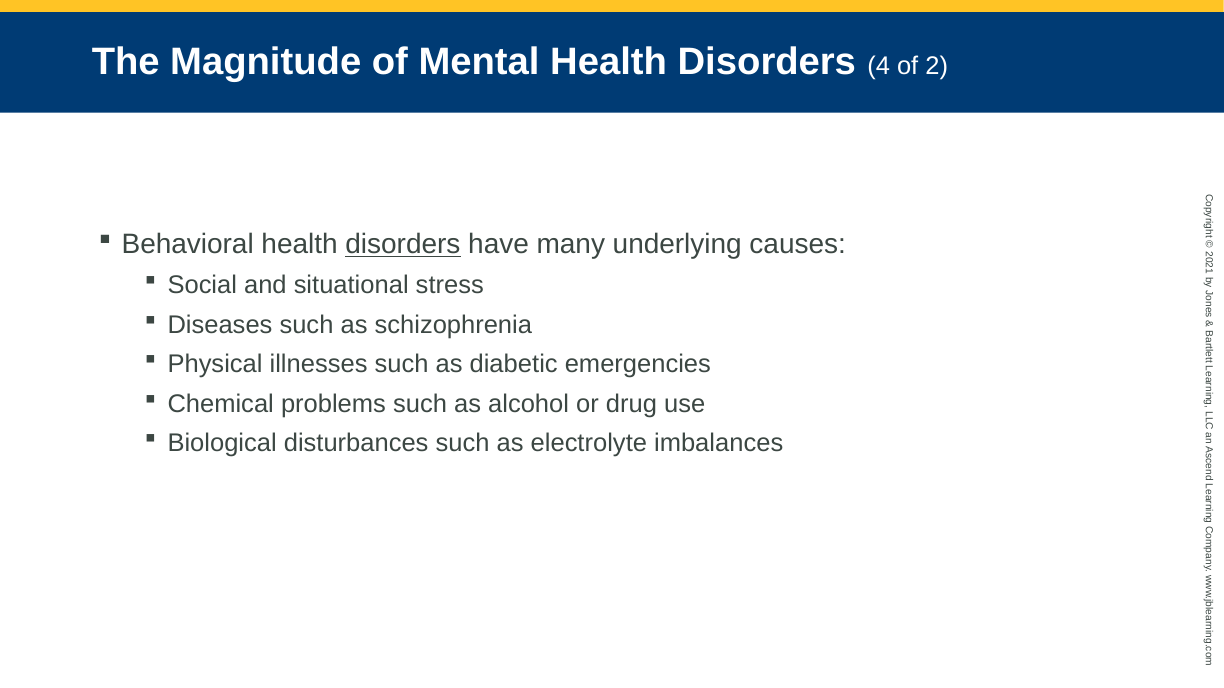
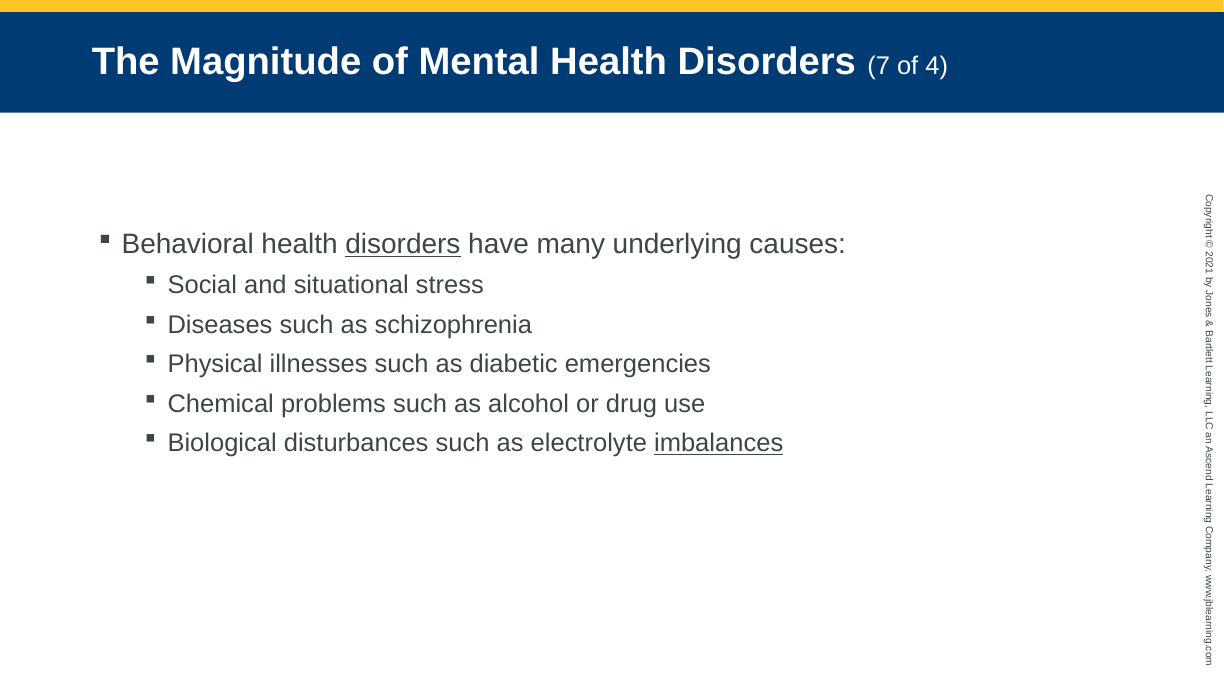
4: 4 -> 7 (879, 66)
of 2: 2 -> 4 (937, 66)
imbalances underline: none -> present (719, 444)
